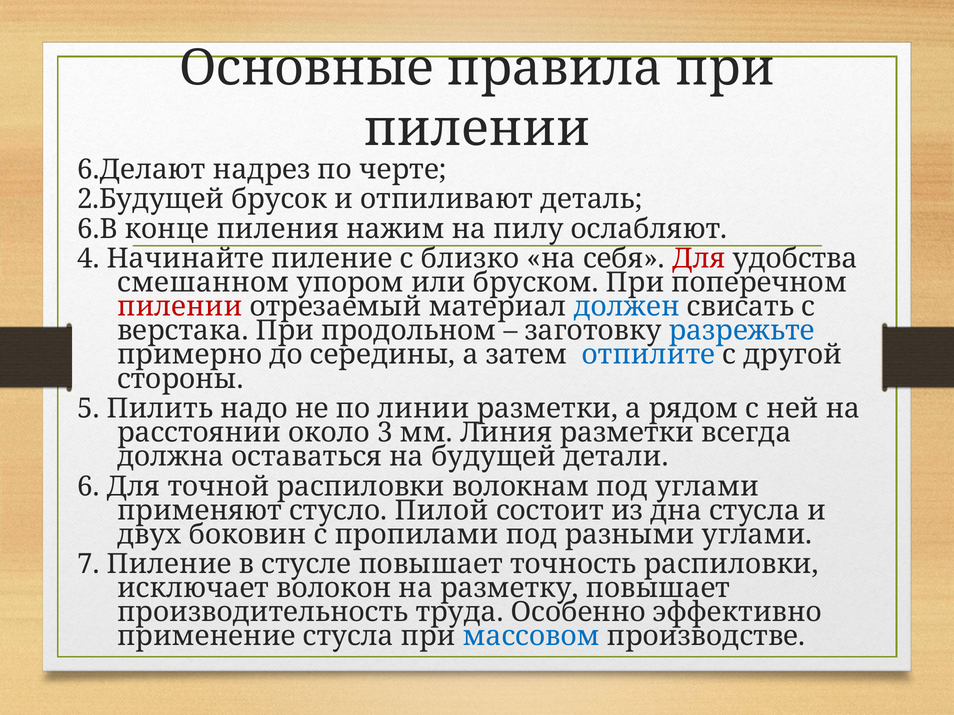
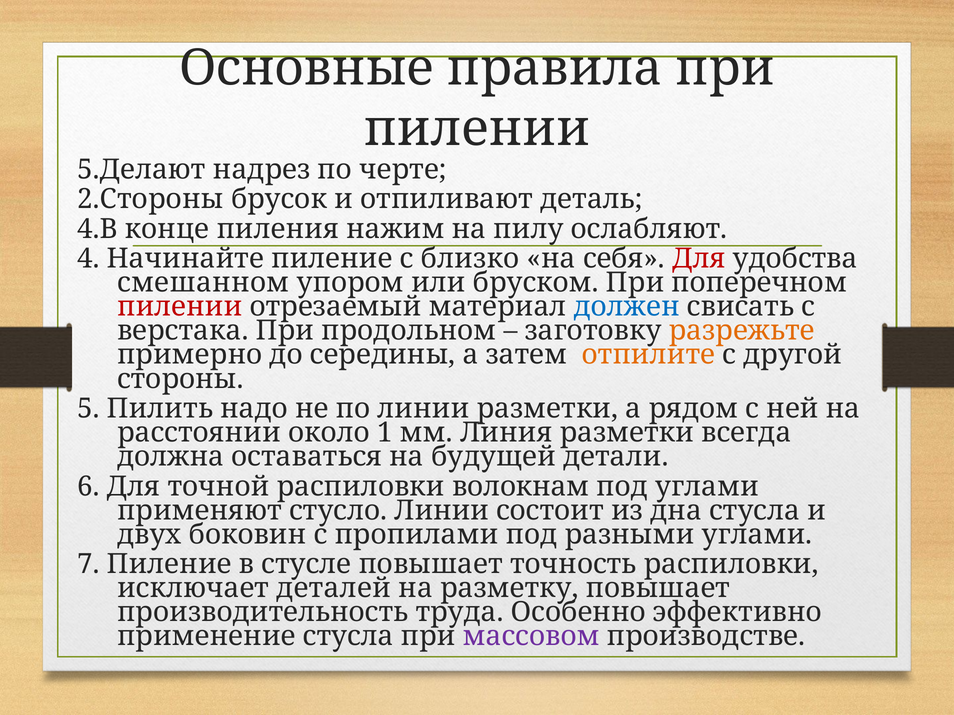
6.Делают: 6.Делают -> 5.Делают (141, 170)
2.Будущей: 2.Будущей -> 2.Стороны (150, 199)
6.В: 6.В -> 4.В (97, 229)
разрежьте colour: blue -> orange (742, 331)
отпилите colour: blue -> orange (648, 355)
3: 3 -> 1 (385, 433)
стусло Пилой: Пилой -> Линии (442, 511)
волокон: волокон -> деталей (334, 589)
массовом colour: blue -> purple (531, 637)
